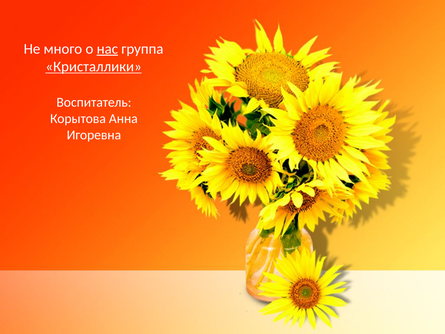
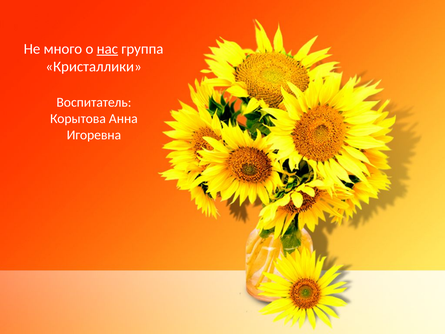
Кристаллики underline: present -> none (94, 67)
